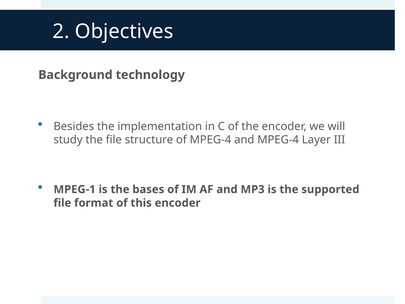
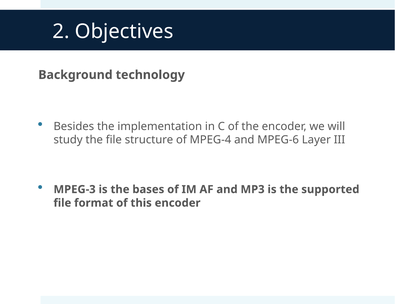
and MPEG-4: MPEG-4 -> MPEG-6 (278, 140)
MPEG-1: MPEG-1 -> MPEG-3 (75, 189)
